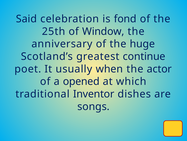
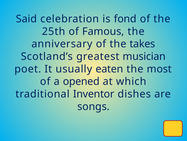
Window: Window -> Famous (103, 31)
huge: huge -> takes (142, 44)
continue: continue -> musician (144, 56)
when: when -> eaten (109, 69)
actor: actor -> most (159, 69)
